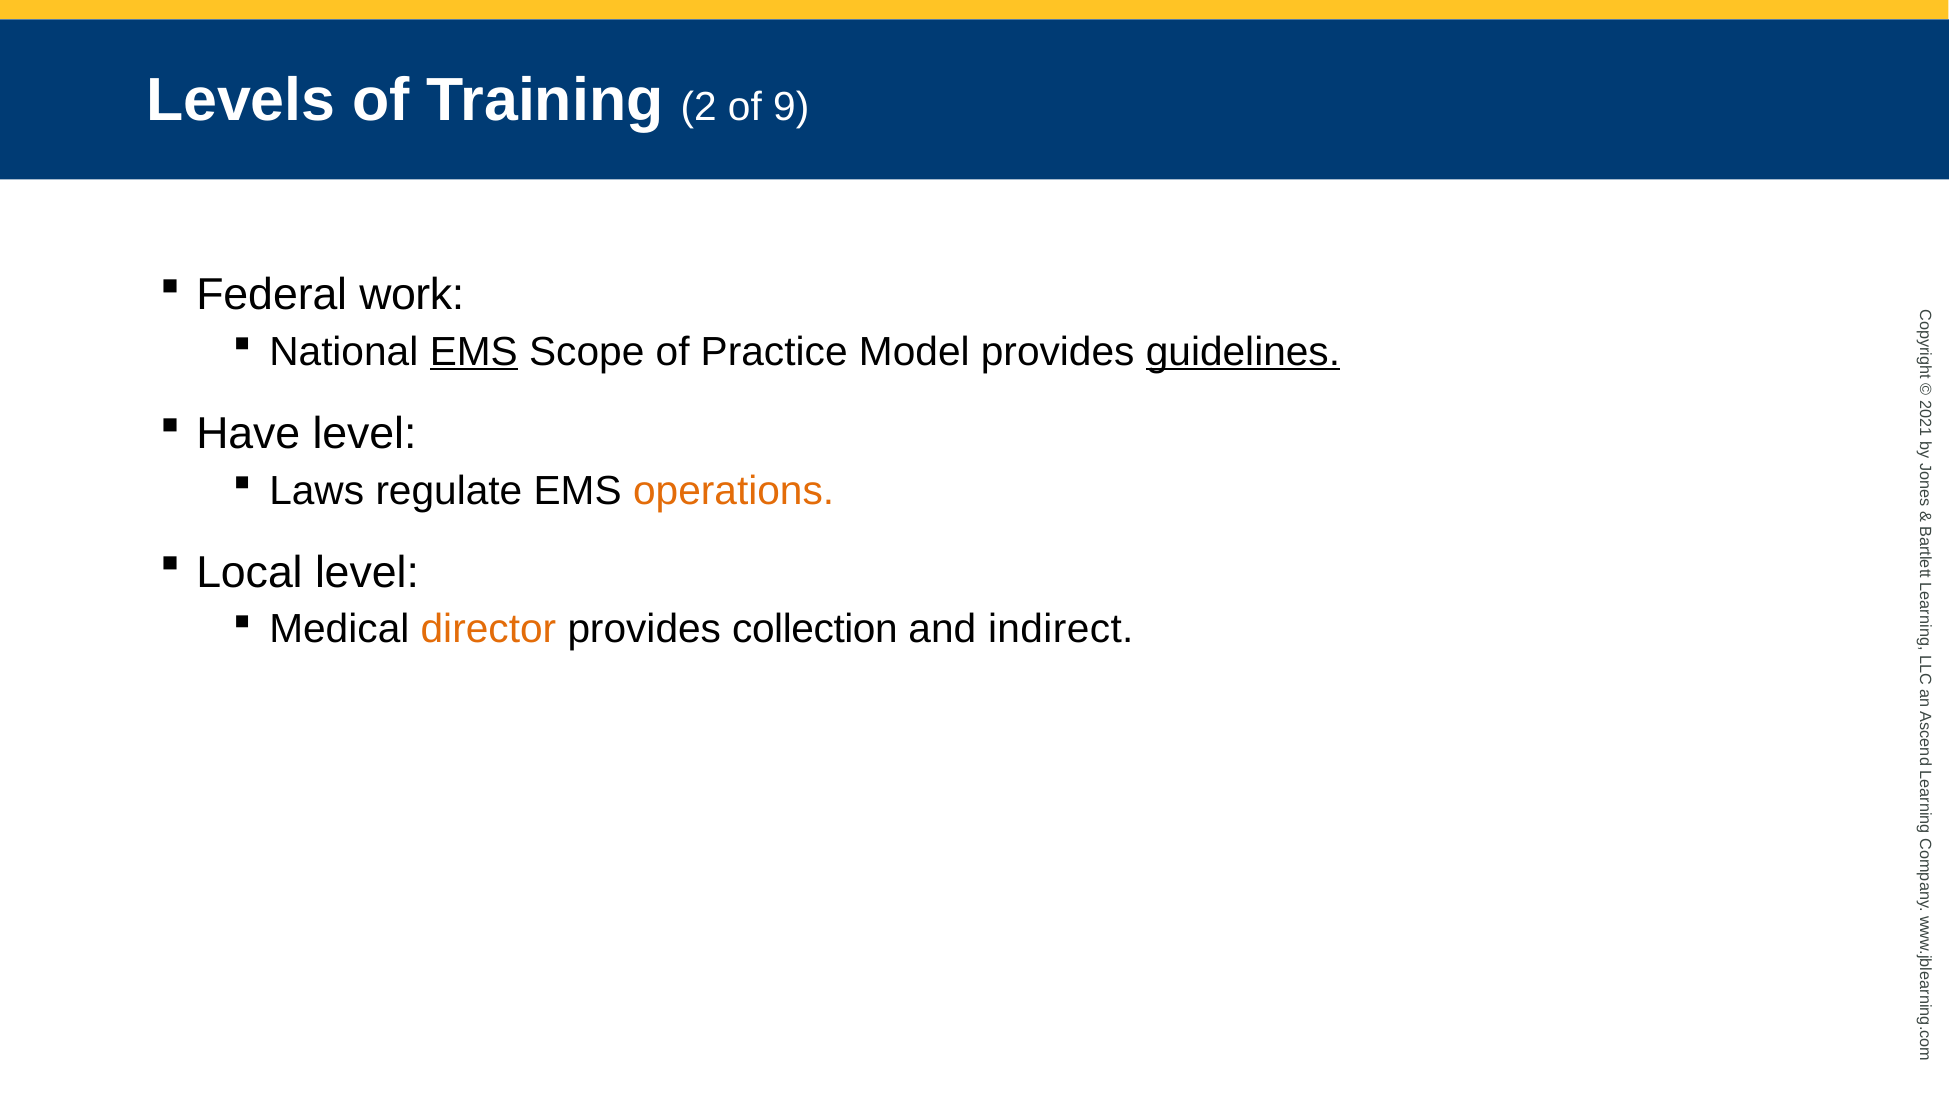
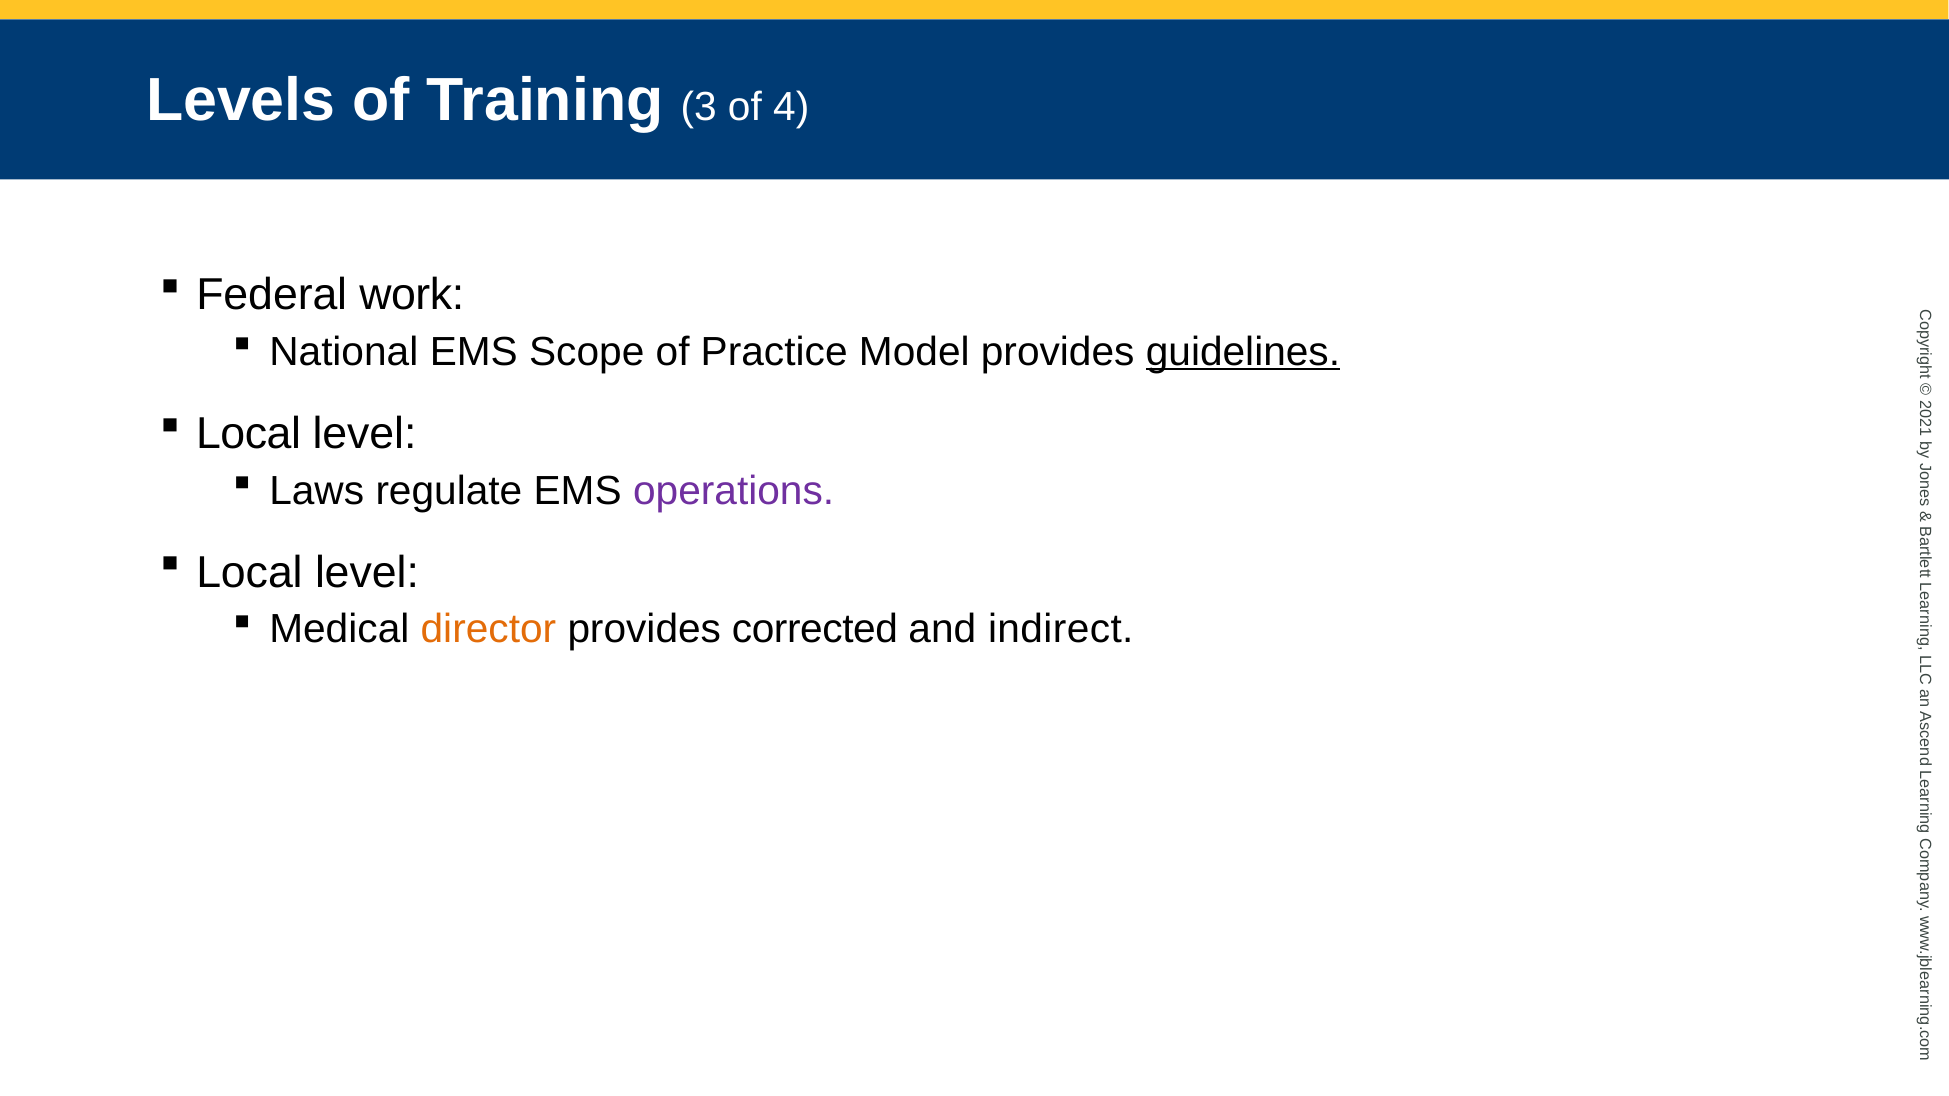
Training 2: 2 -> 3 (699, 107)
9: 9 -> 4 (791, 107)
EMS underline: present -> none (474, 352)
Have: Have -> Local (248, 434)
operations colour: orange -> purple (734, 491)
collection: collection -> corrected (815, 630)
